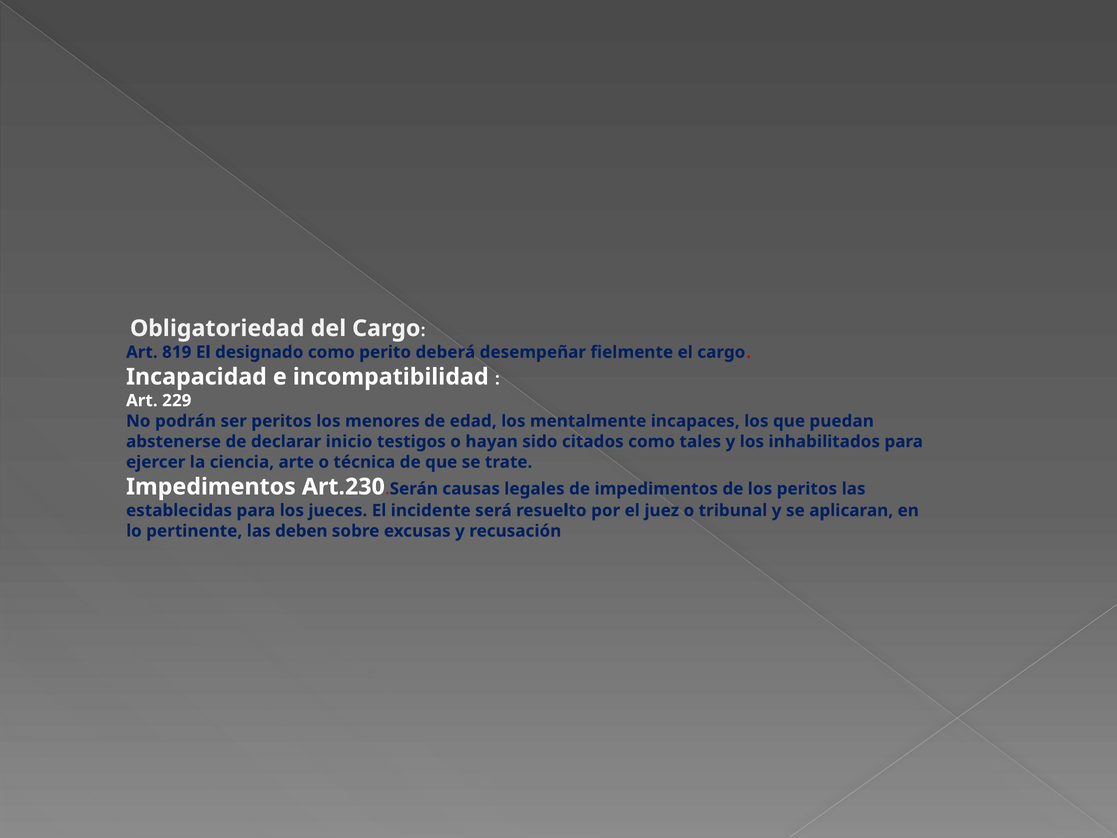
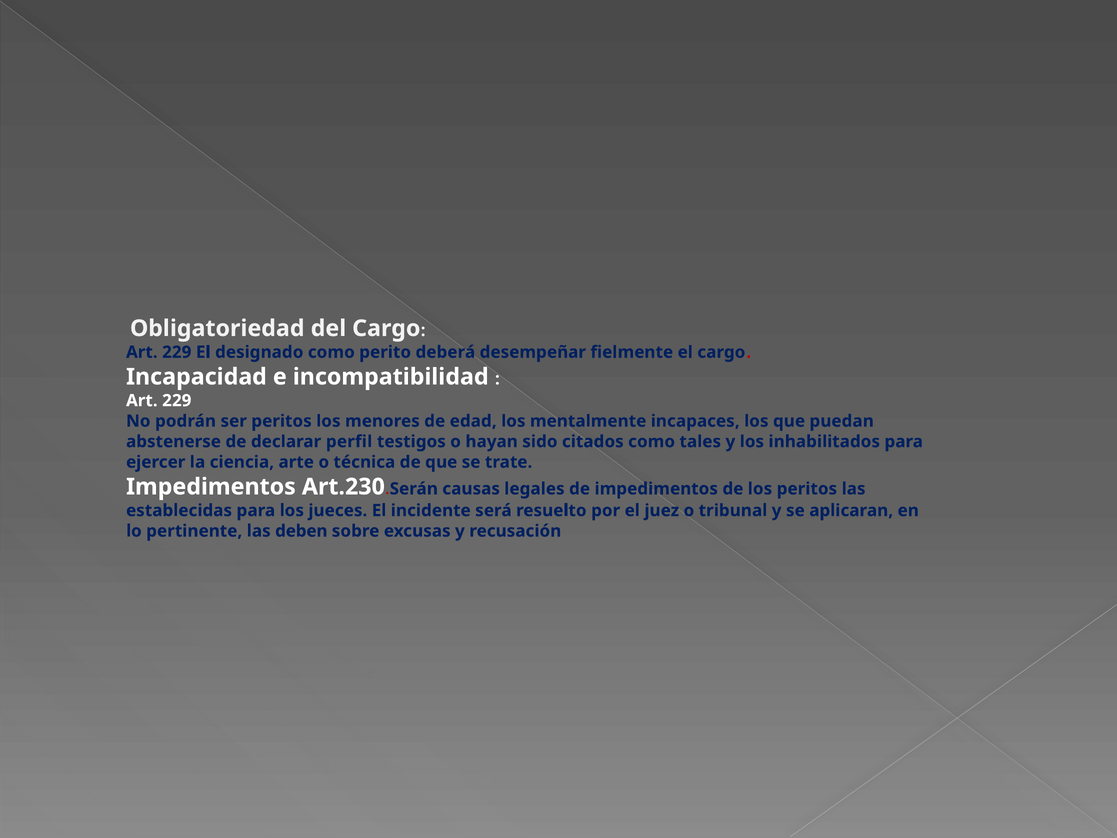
819: 819 -> 229 (177, 352)
inicio: inicio -> perfil (349, 441)
